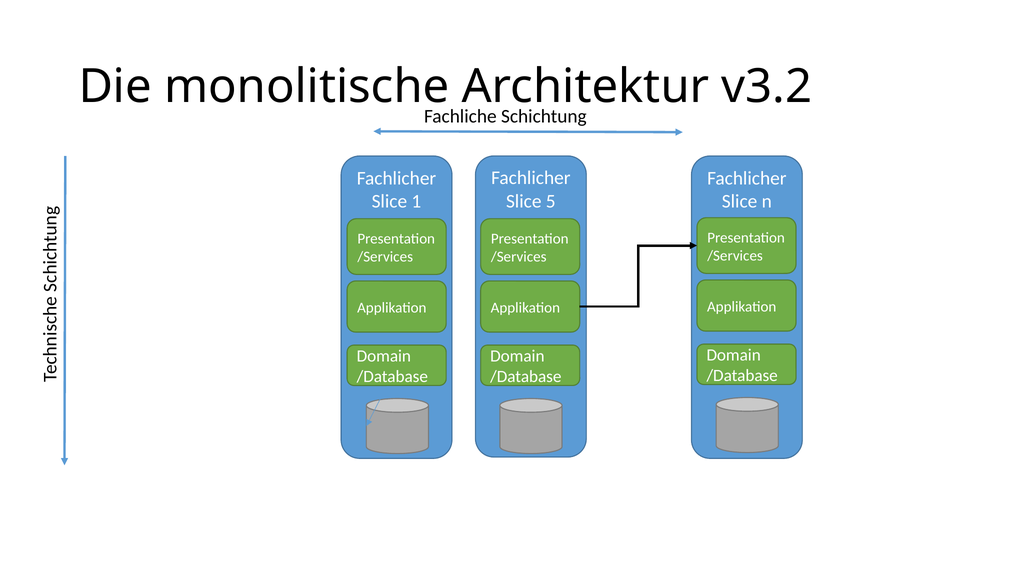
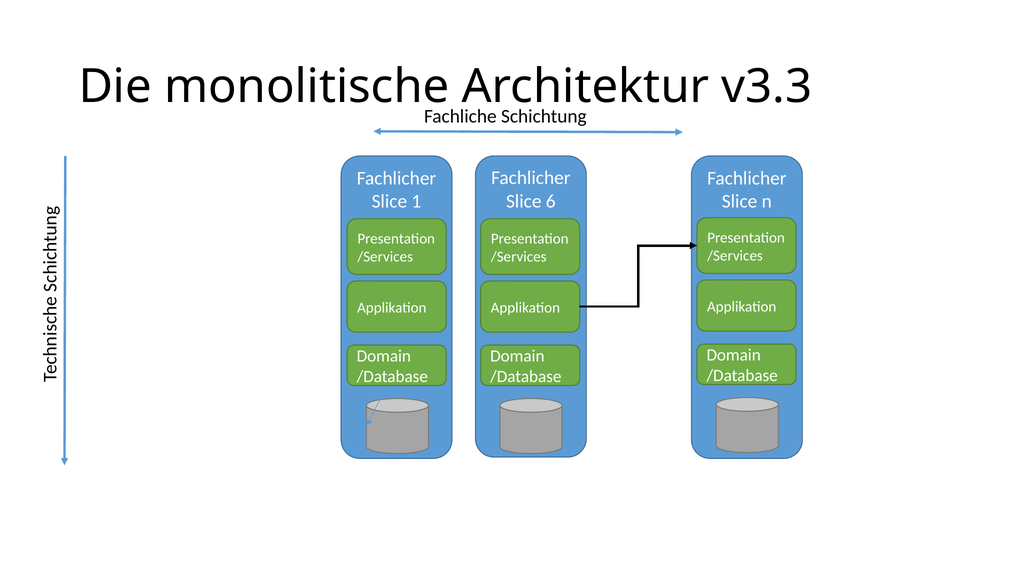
v3.2: v3.2 -> v3.3 (767, 87)
5: 5 -> 6 (551, 201)
